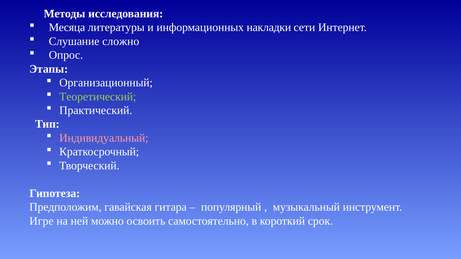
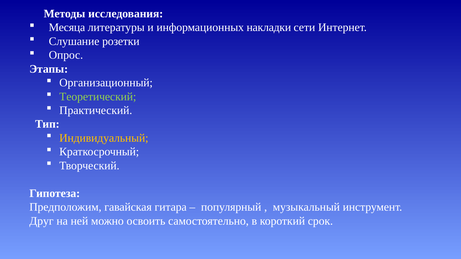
сложно: сложно -> розетки (121, 41)
Индивидуальный colour: pink -> yellow (104, 138)
Игре: Игре -> Друг (41, 221)
